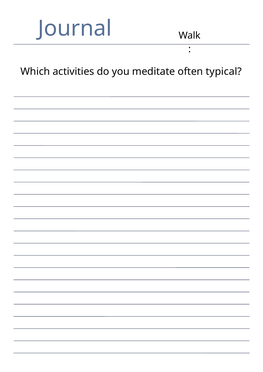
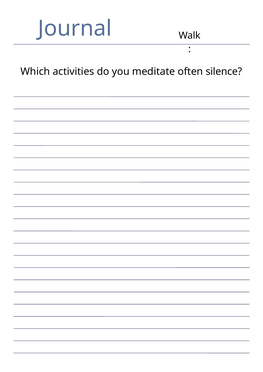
typical: typical -> silence (224, 72)
